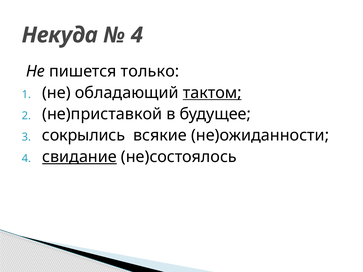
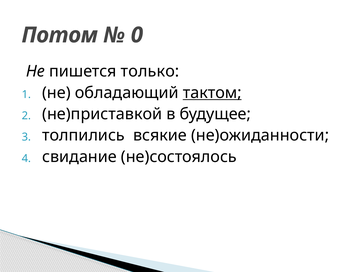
Некуда: Некуда -> Потом (60, 35)
4: 4 -> 0 (137, 35)
сокрылись: сокрылись -> толпились (83, 136)
свидание underline: present -> none (79, 157)
